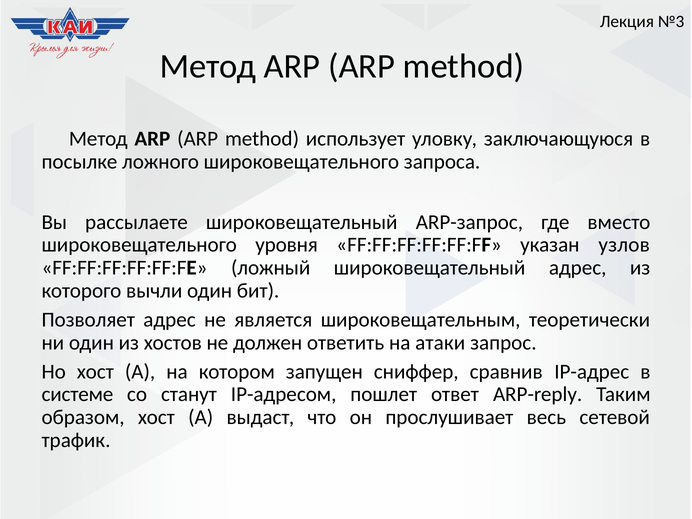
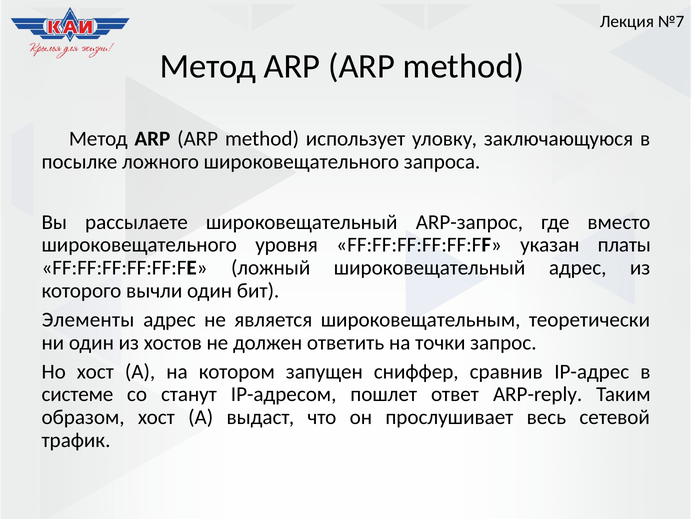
№3: №3 -> №7 (671, 22)
узлов: узлов -> платы (624, 245)
Позволяет: Позволяет -> Элементы (88, 320)
атаки: атаки -> точки (440, 343)
